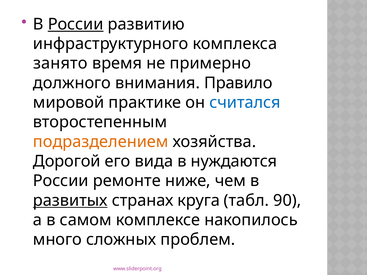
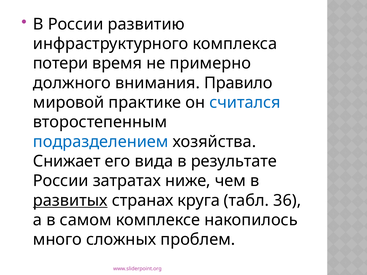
России underline: present -> none (76, 24)
занято: занято -> потери (60, 63)
подразделением colour: orange -> blue (101, 142)
Дорогой: Дорогой -> Снижает (67, 161)
нуждаются: нуждаются -> результате (234, 161)
ремонте: ремонте -> затратах (127, 181)
90: 90 -> 36 (287, 201)
